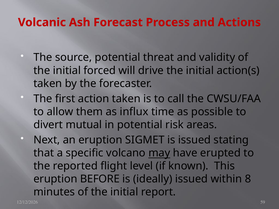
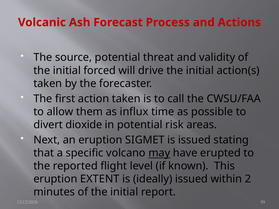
mutual: mutual -> dioxide (84, 125)
BEFORE: BEFORE -> EXTENT (100, 179)
8: 8 -> 2 (248, 179)
